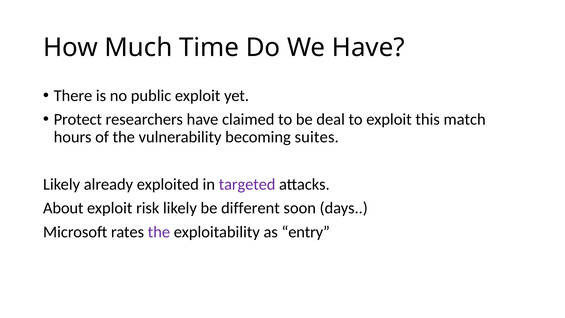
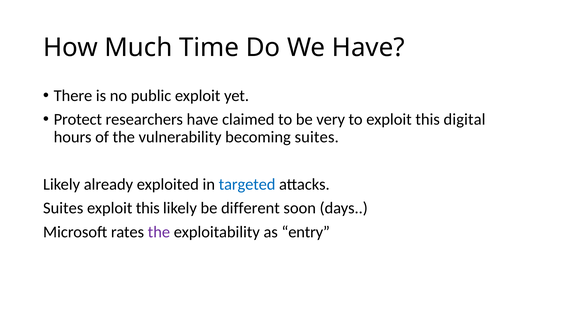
deal: deal -> very (331, 119)
match: match -> digital (465, 119)
targeted colour: purple -> blue (247, 184)
About: About -> Suites (63, 208)
risk: risk -> this (148, 208)
